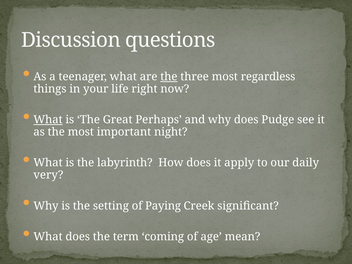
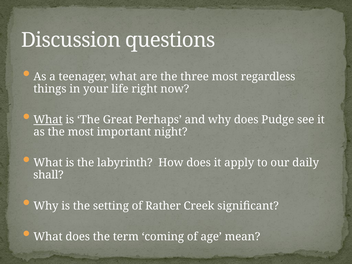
the underline: present -> none (169, 77)
very: very -> shall (48, 175)
Paying: Paying -> Rather (163, 206)
